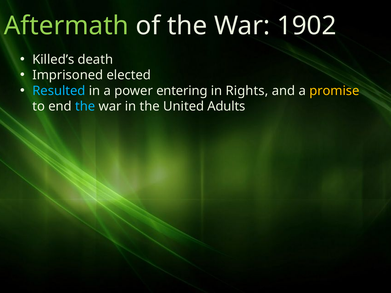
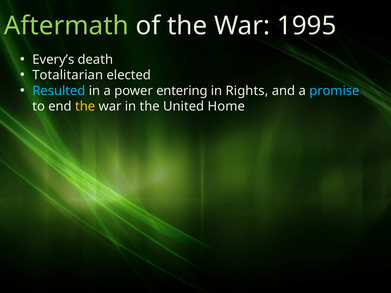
1902: 1902 -> 1995 (307, 26)
Killed’s: Killed’s -> Every’s (53, 60)
Imprisoned: Imprisoned -> Totalitarian (68, 75)
promise colour: yellow -> light blue (334, 91)
the colour: light blue -> yellow (85, 106)
Adults: Adults -> Home (226, 106)
